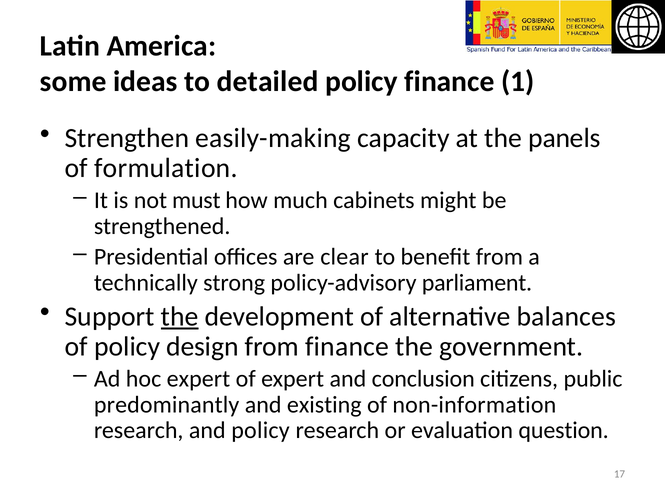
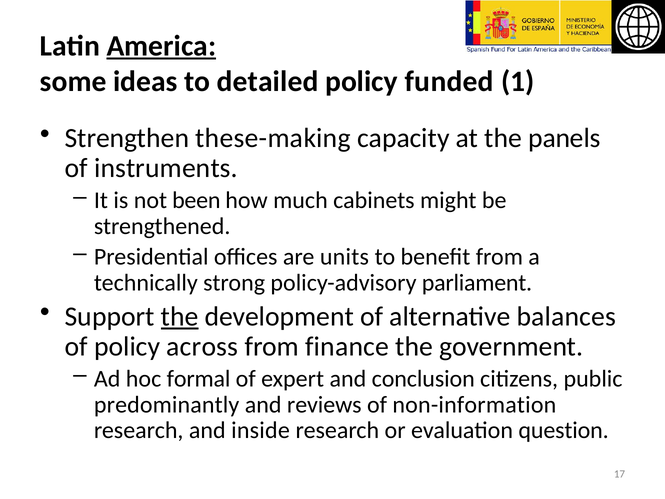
America underline: none -> present (161, 46)
policy finance: finance -> funded (449, 81)
easily-making: easily-making -> these-making (273, 138)
formulation: formulation -> instruments (166, 168)
must: must -> been (196, 200)
clear: clear -> units (344, 257)
design: design -> across (202, 346)
hoc expert: expert -> formal (199, 378)
existing: existing -> reviews (324, 404)
and policy: policy -> inside (260, 430)
